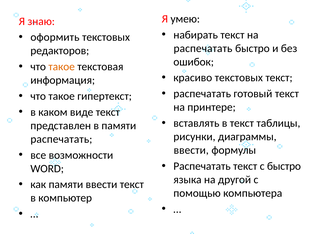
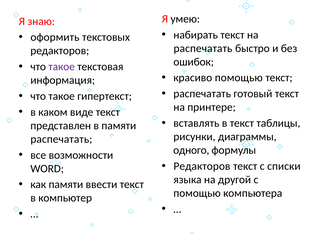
такое colour: orange -> purple (62, 67)
красиво текстовых: текстовых -> помощью (239, 78)
ввести: ввести -> одного (191, 150)
Распечатать: Распечатать -> Редакторов (202, 166)
с быстро: быстро -> списки (284, 166)
